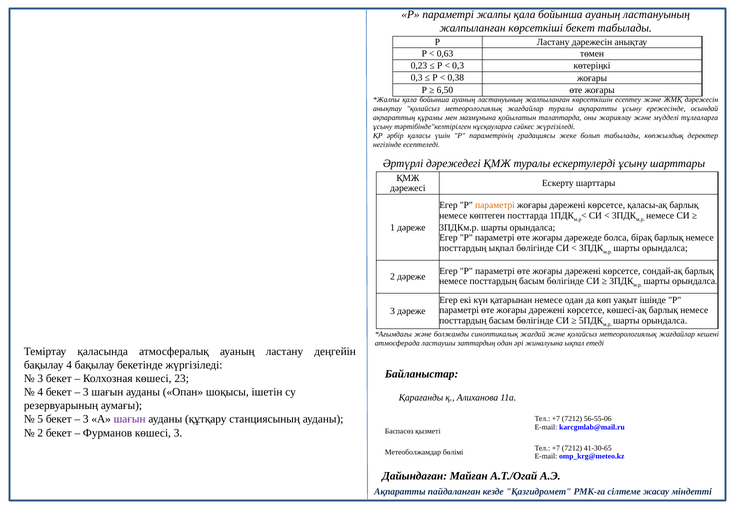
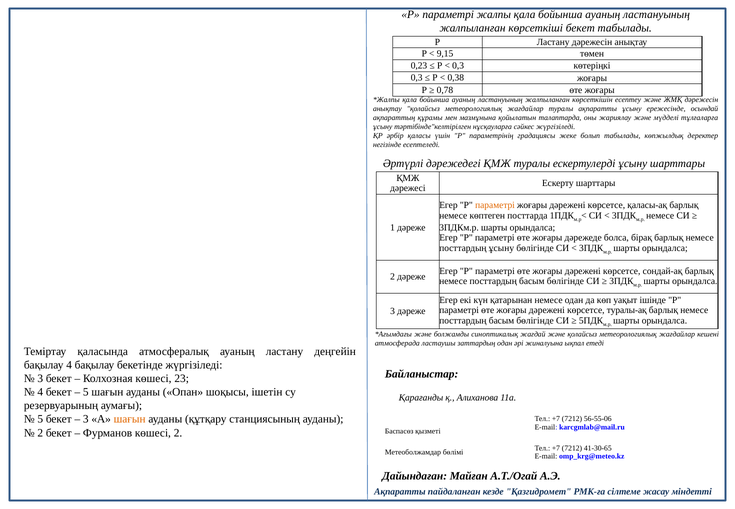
0,63: 0,63 -> 9,15 (445, 54)
6,50: 6,50 -> 0,78 (445, 90)
посттардың ықпал: ықпал -> ұсыну (501, 248)
көшесі-ақ: көшесі-ақ -> туралы-ақ (627, 310)
3: 3 -> 5 (86, 392)
шағын colour: purple -> orange (130, 419)
көшесі 3: 3 -> 2 (178, 433)
